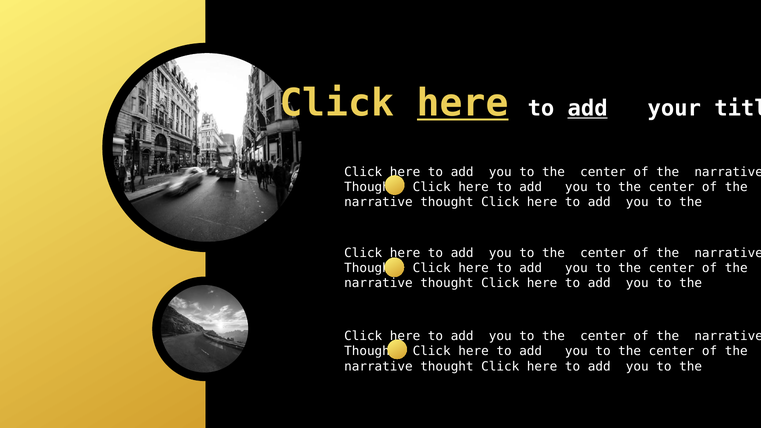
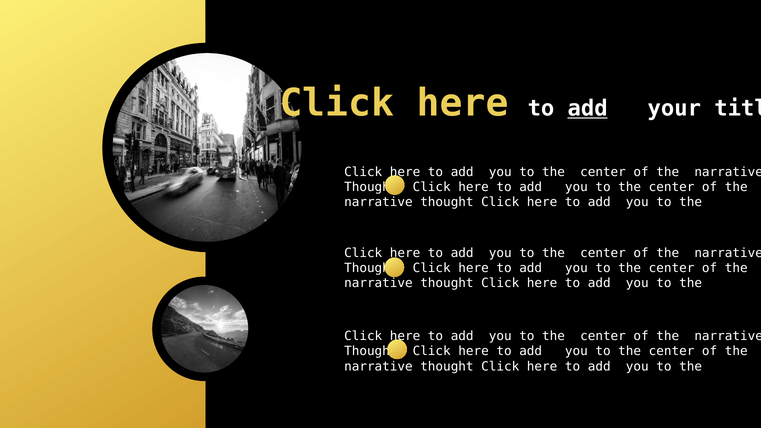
here underline: present -> none (463, 103)
